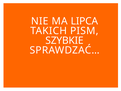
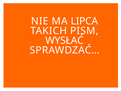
SZYBKIE: SZYBKIE -> WYSŁAĆ (64, 40)
